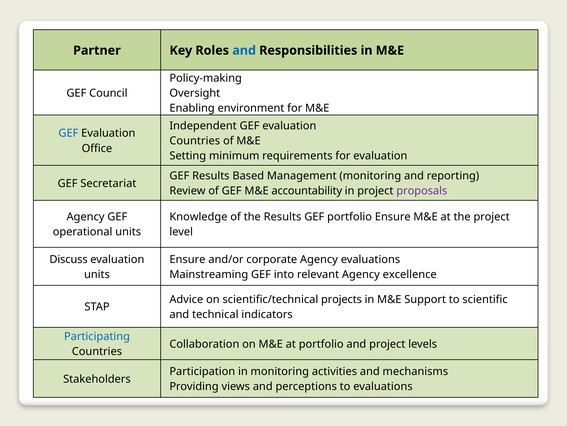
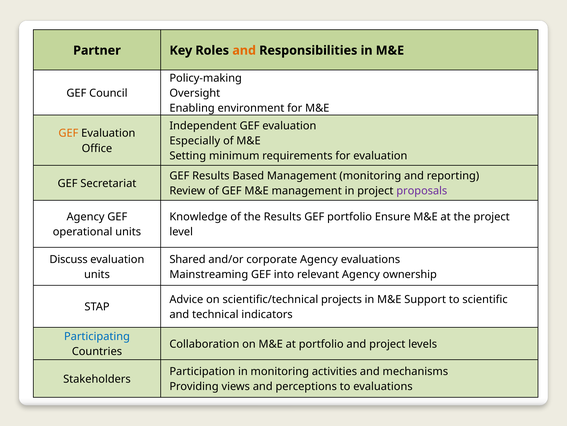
and colour: blue -> orange (244, 50)
GEF colour: blue -> orange (68, 133)
Countries: Countries -> Especially (195, 141)
M&E accountability: accountability -> management (307, 191)
Ensure: Ensure -> Shared (188, 259)
excellence: excellence -> ownership (410, 274)
